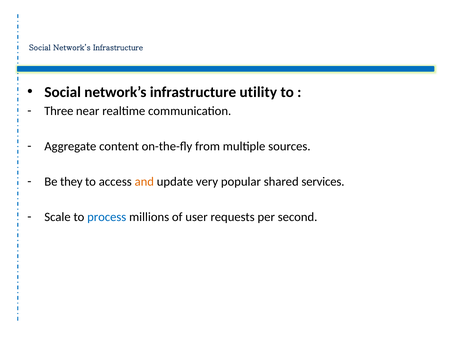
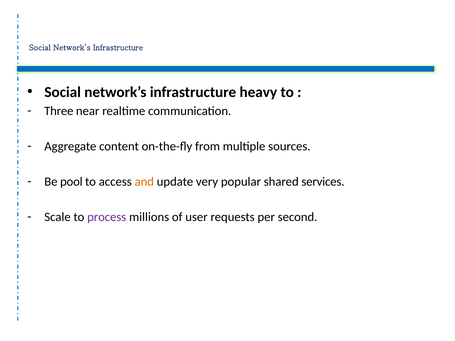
utility: utility -> heavy (258, 92)
they: they -> pool (71, 182)
process colour: blue -> purple (107, 217)
